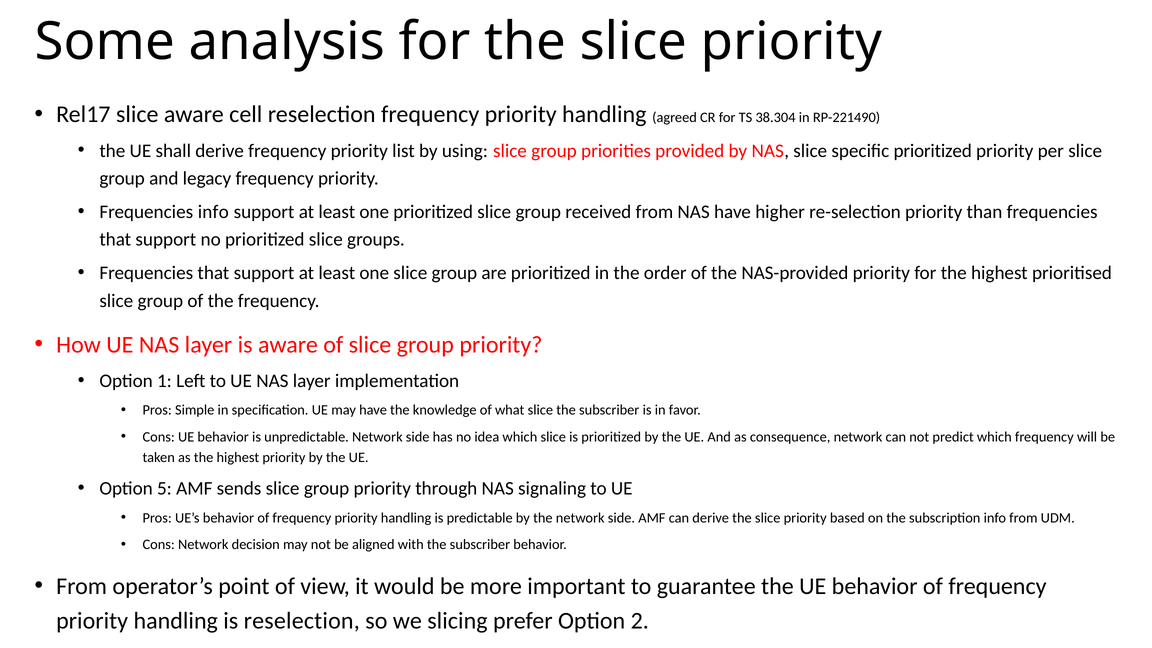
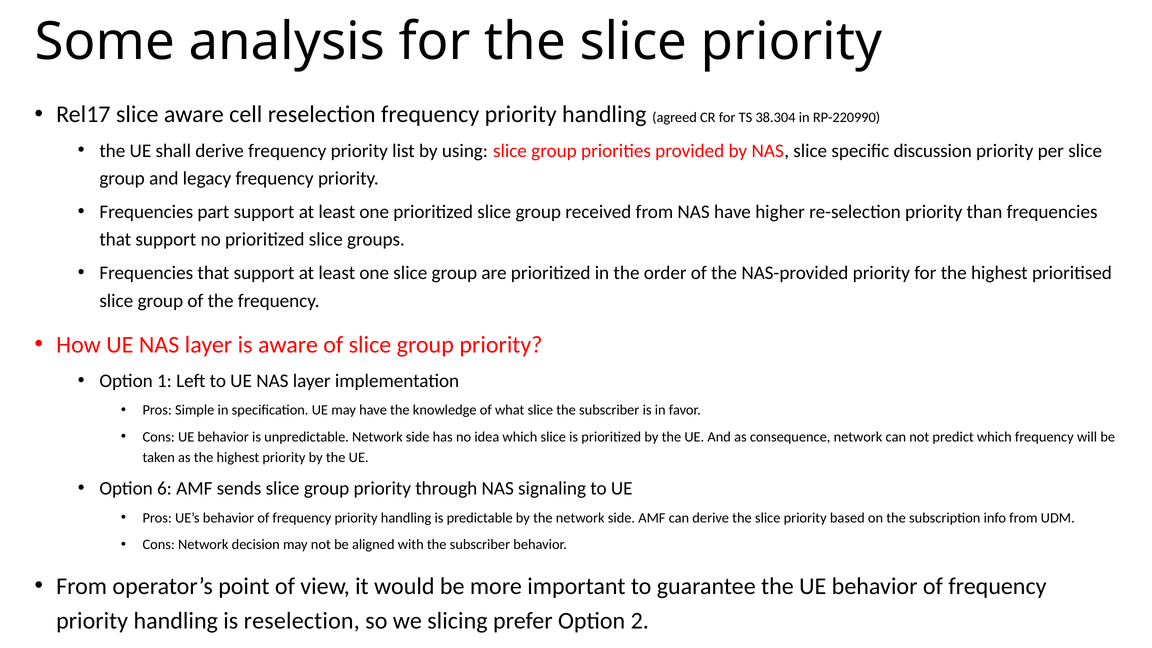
RP-221490: RP-221490 -> RP-220990 (847, 118)
specific prioritized: prioritized -> discussion (933, 151)
Frequencies info: info -> part (213, 212)
5: 5 -> 6 (164, 489)
